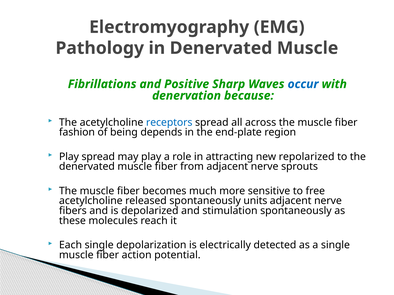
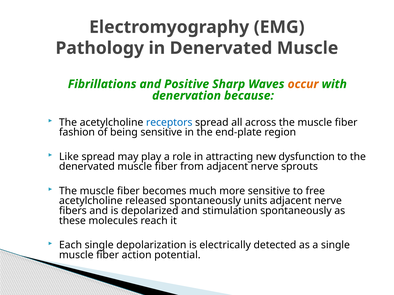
occur colour: blue -> orange (303, 84)
being depends: depends -> sensitive (161, 133)
Play: Play -> Like (69, 157)
repolarized: repolarized -> dysfunction (307, 157)
